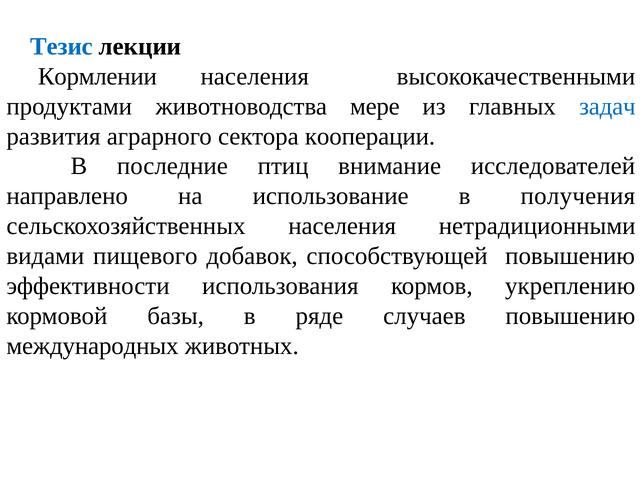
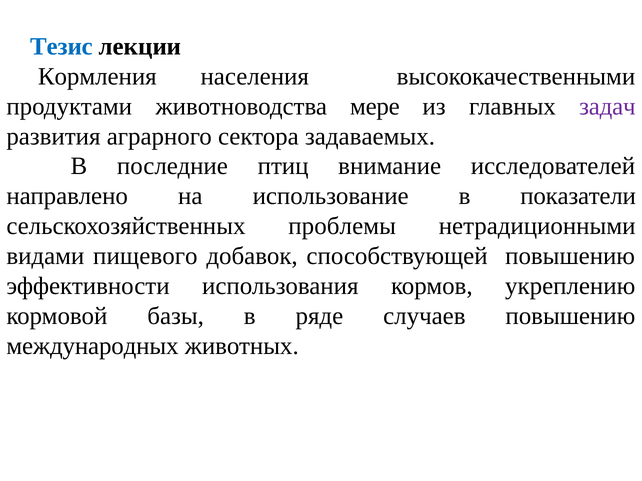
Кормлении: Кормлении -> Кормления (97, 77)
задач colour: blue -> purple (607, 106)
кооперации: кооперации -> задаваемых (370, 136)
получения: получения -> показатели (578, 196)
сельскохозяйственных населения: населения -> проблемы (342, 226)
